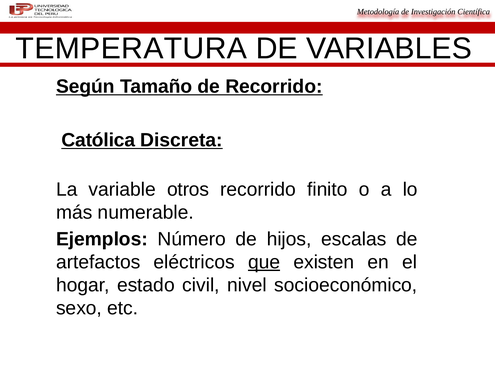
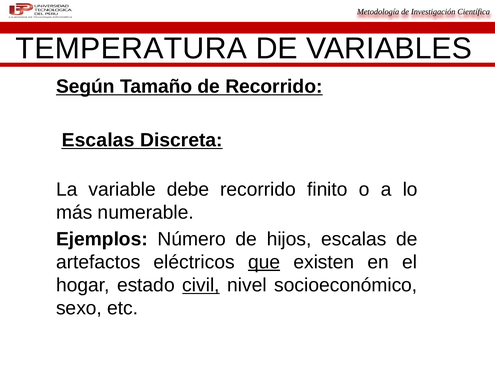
Católica: Católica -> Escalas (98, 140)
otros: otros -> debe (188, 190)
civil underline: none -> present (201, 285)
